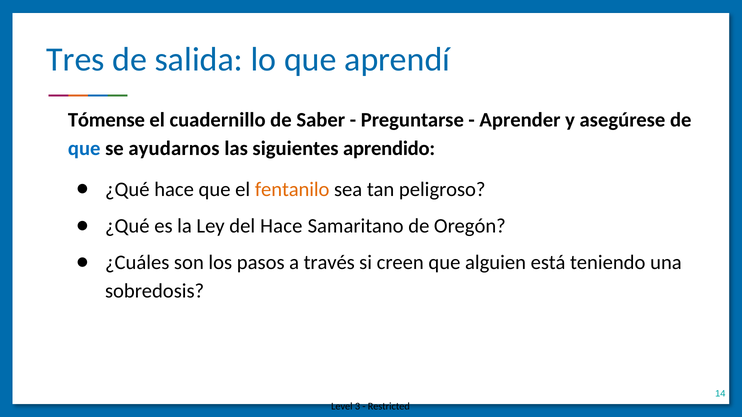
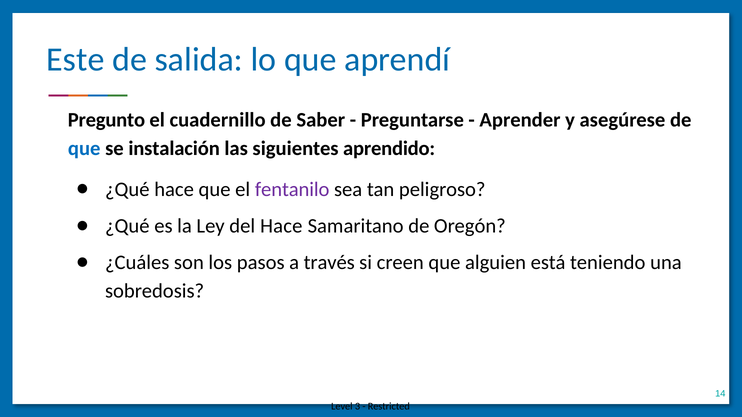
Tres: Tres -> Este (75, 60)
Tómense: Tómense -> Pregunto (106, 120)
ayudarnos: ayudarnos -> instalación (174, 149)
fentanilo colour: orange -> purple (292, 189)
